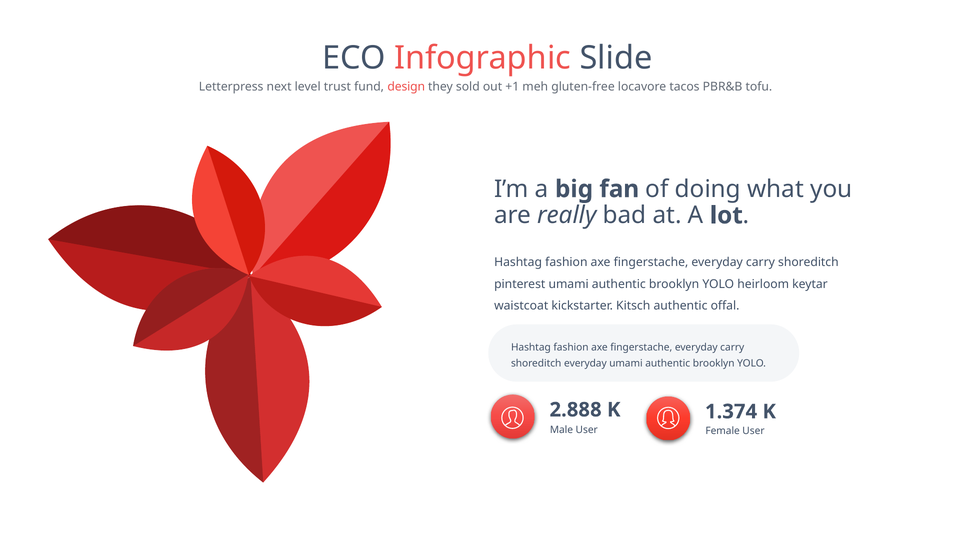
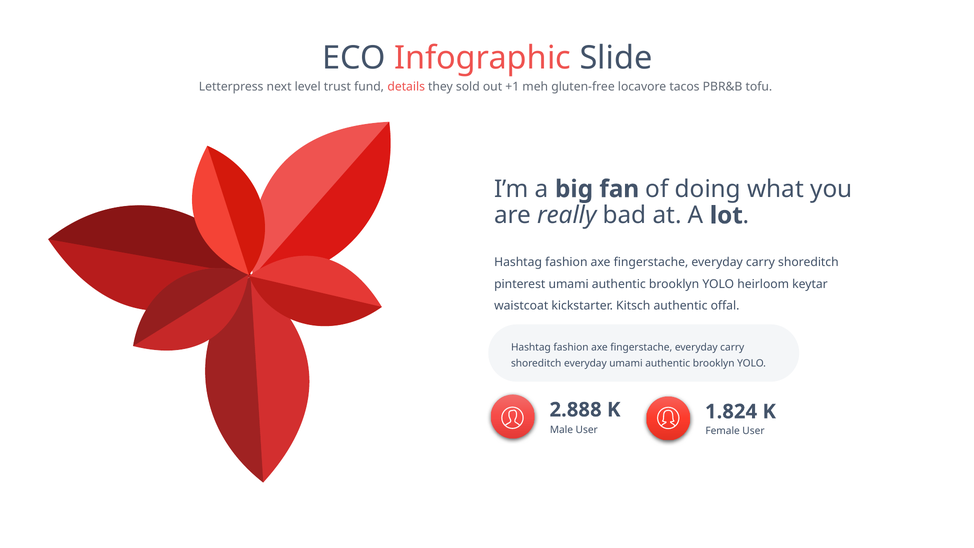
design: design -> details (406, 87)
1.374: 1.374 -> 1.824 (731, 411)
